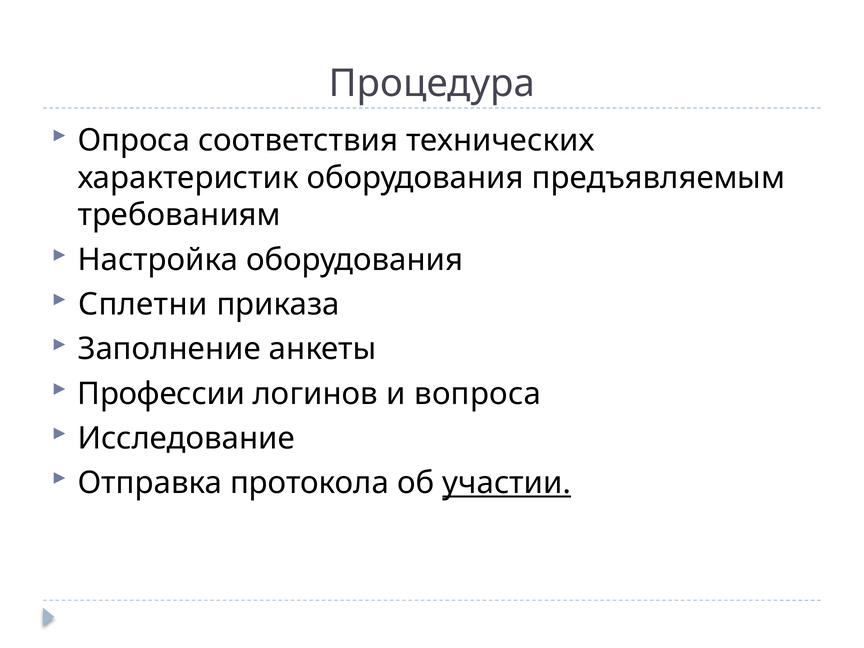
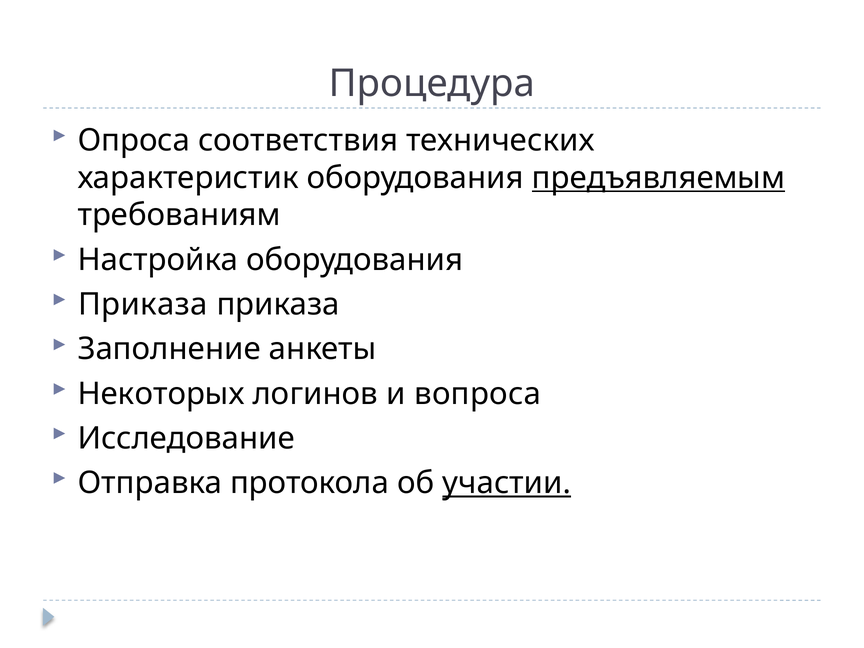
предъявляемым underline: none -> present (658, 178)
Сплетни: Сплетни -> Приказа (143, 304)
Профессии: Профессии -> Некоторых (161, 394)
